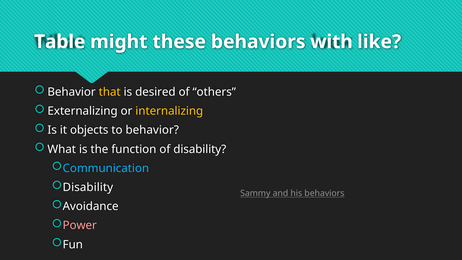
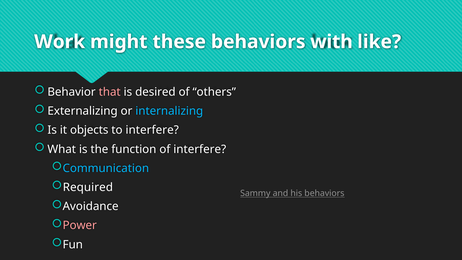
Table: Table -> Work (60, 42)
that colour: yellow -> pink (110, 92)
internalizing colour: yellow -> light blue (169, 111)
to behavior: behavior -> interfere (152, 130)
of disability: disability -> interfere (200, 149)
Disability: Disability -> Required (88, 187)
